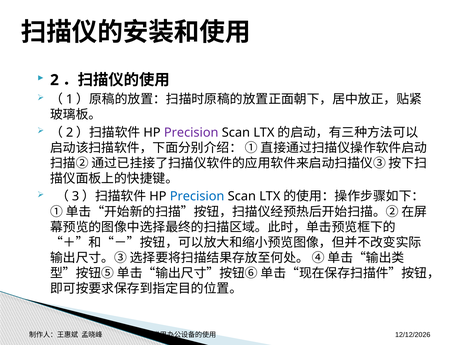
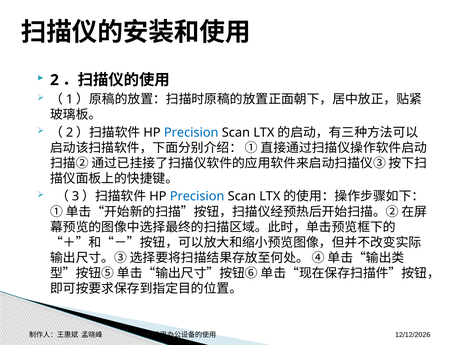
Precision colour: purple -> blue (191, 133)
